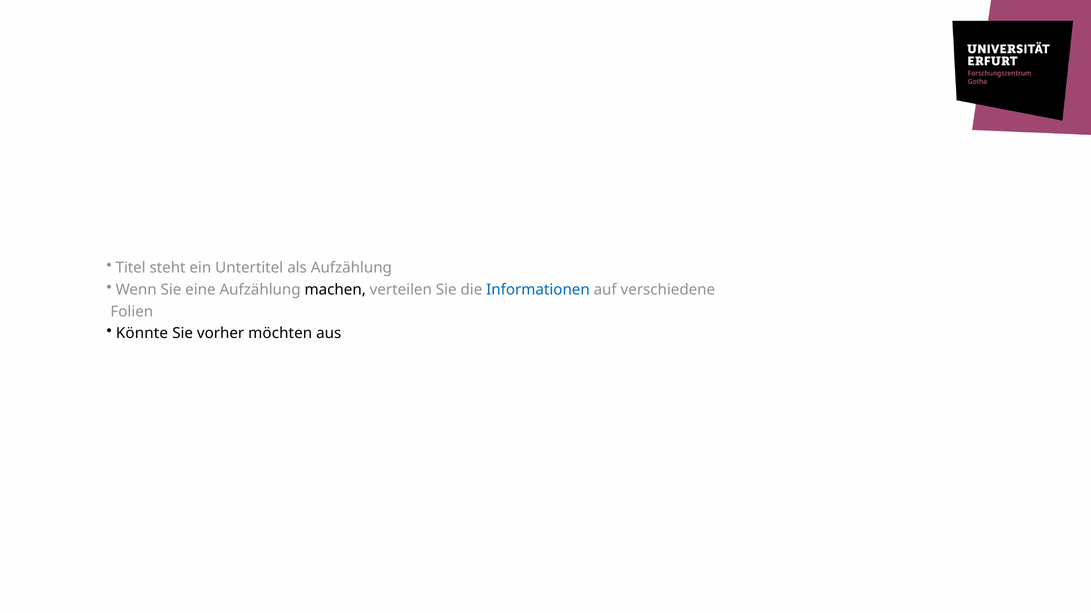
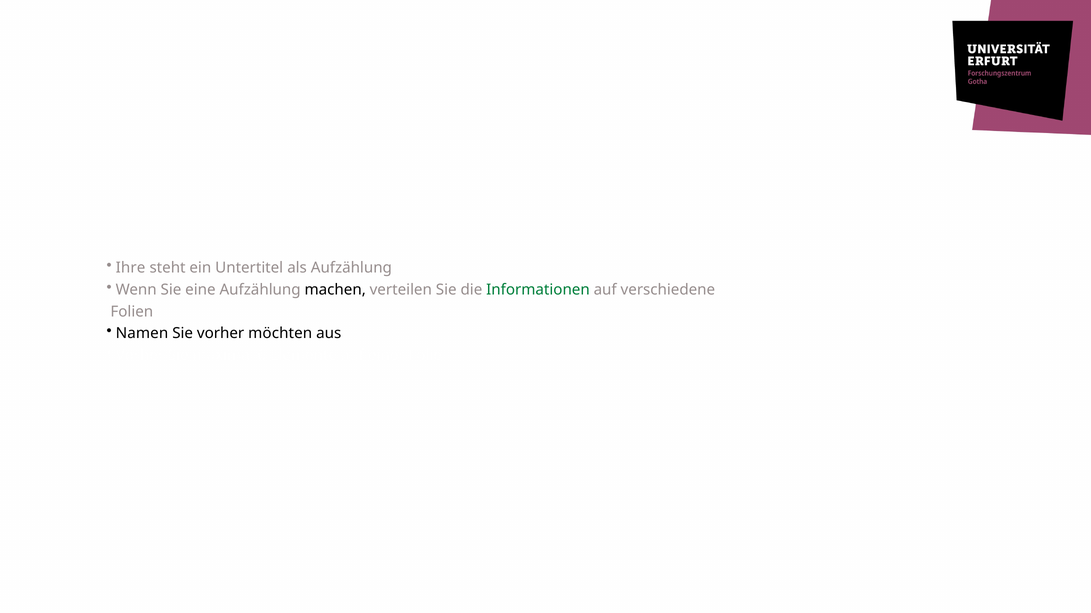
Titel: Titel -> Ihre (131, 268)
Informationen colour: blue -> green (538, 290)
Könnte: Könnte -> Namen (142, 334)
